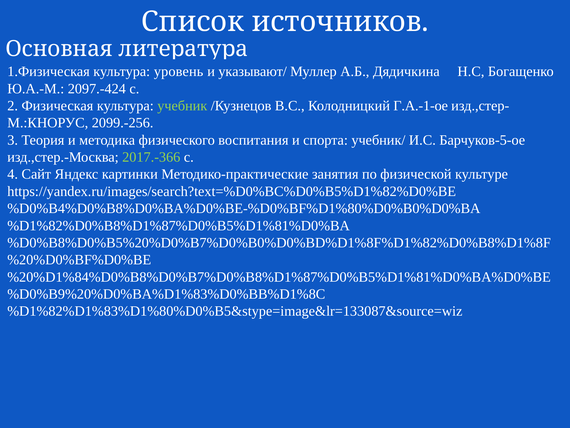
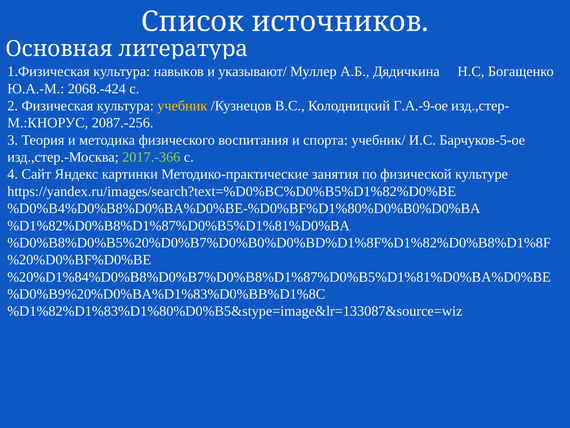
уровень: уровень -> навыков (179, 71)
2097.-424: 2097.-424 -> 2068.-424 (97, 89)
учебник colour: light green -> yellow (182, 106)
Г.А.-1-ое: Г.А.-1-ое -> Г.А.-9-ое (421, 106)
2099.-256: 2099.-256 -> 2087.-256 (123, 123)
